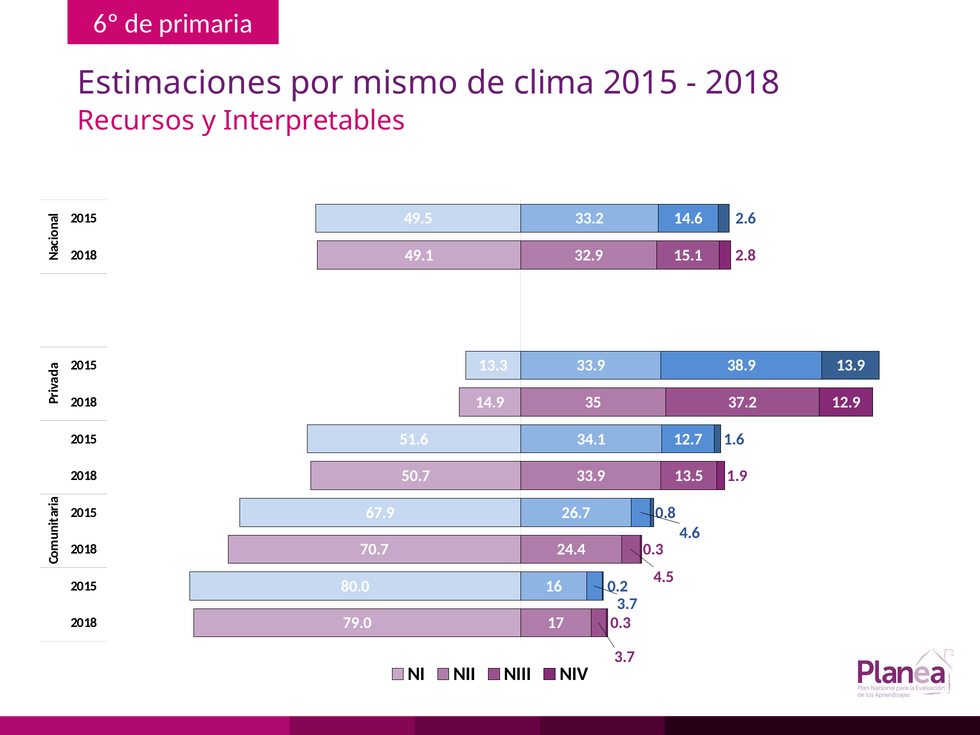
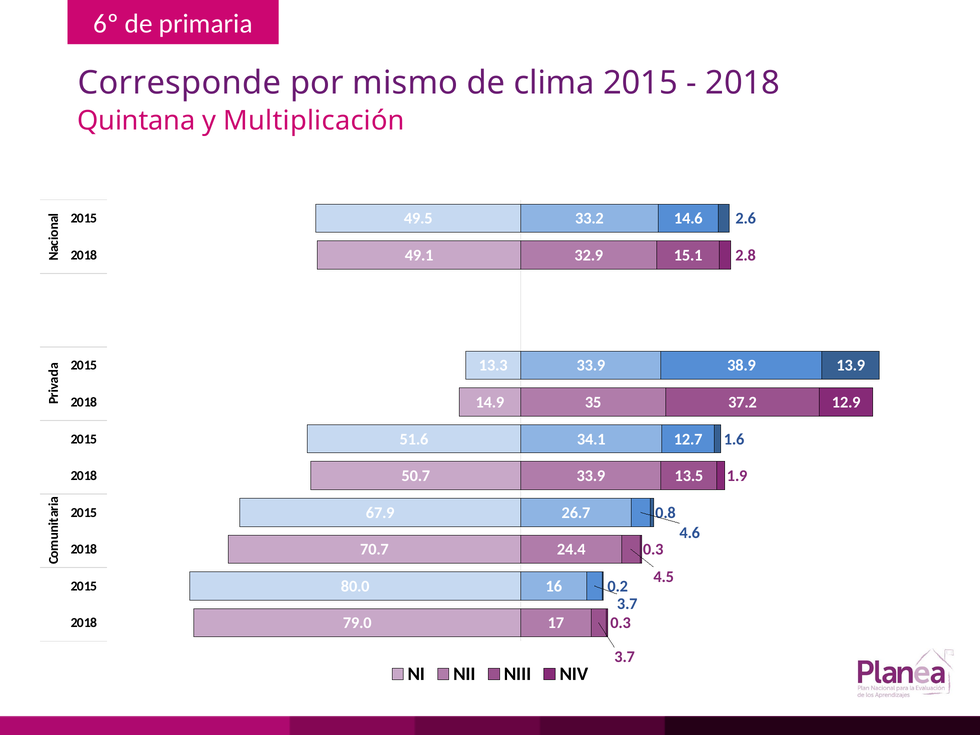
Estimaciones: Estimaciones -> Corresponde (179, 83)
Recursos: Recursos -> Quintana (136, 121)
Interpretables: Interpretables -> Multiplicación (314, 121)
